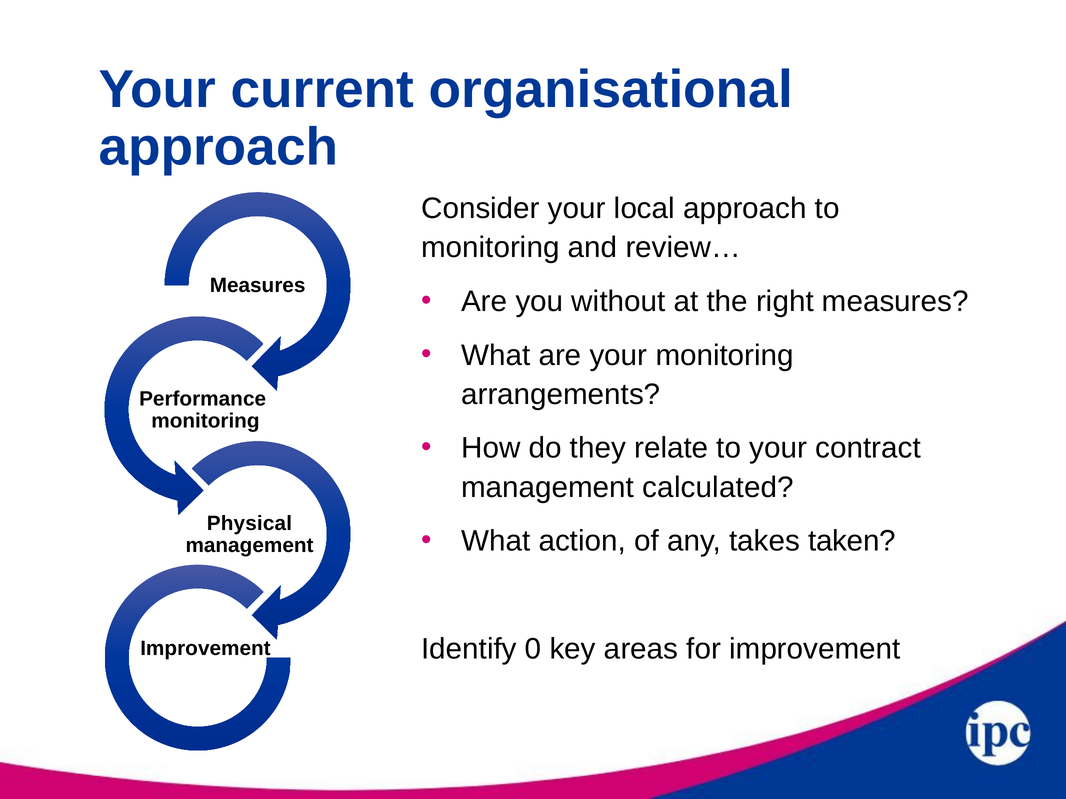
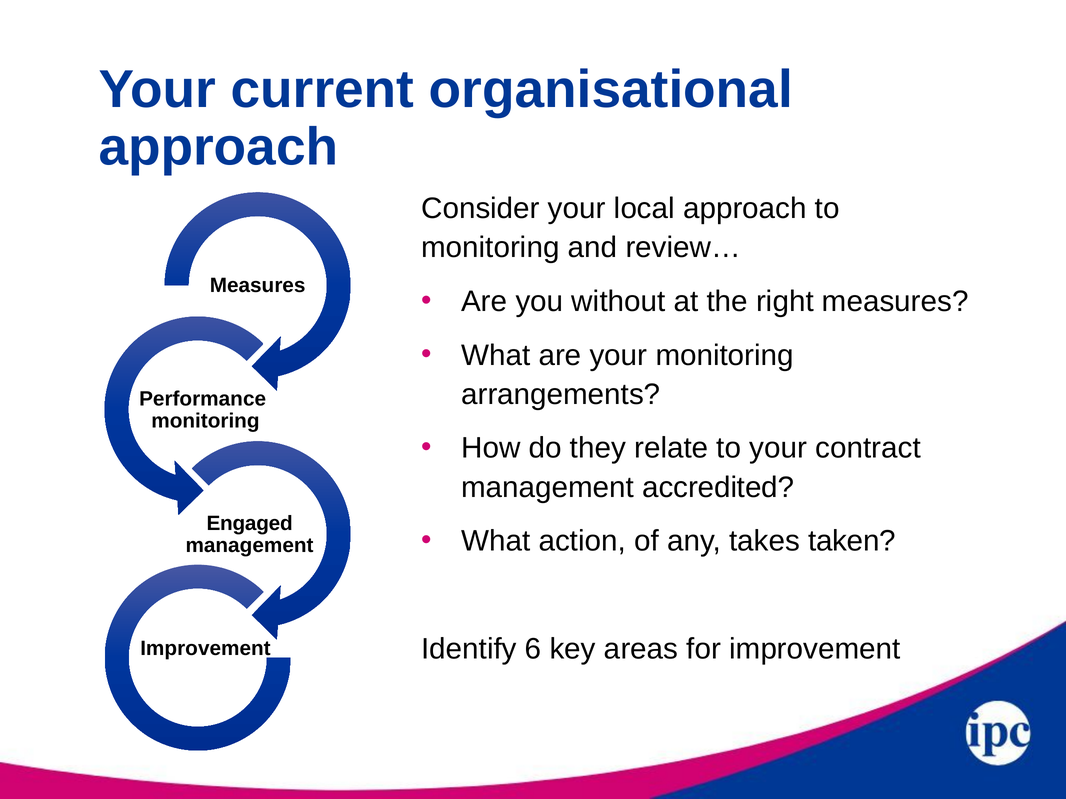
calculated: calculated -> accredited (718, 488)
Physical: Physical -> Engaged (250, 524)
0: 0 -> 6 (533, 649)
